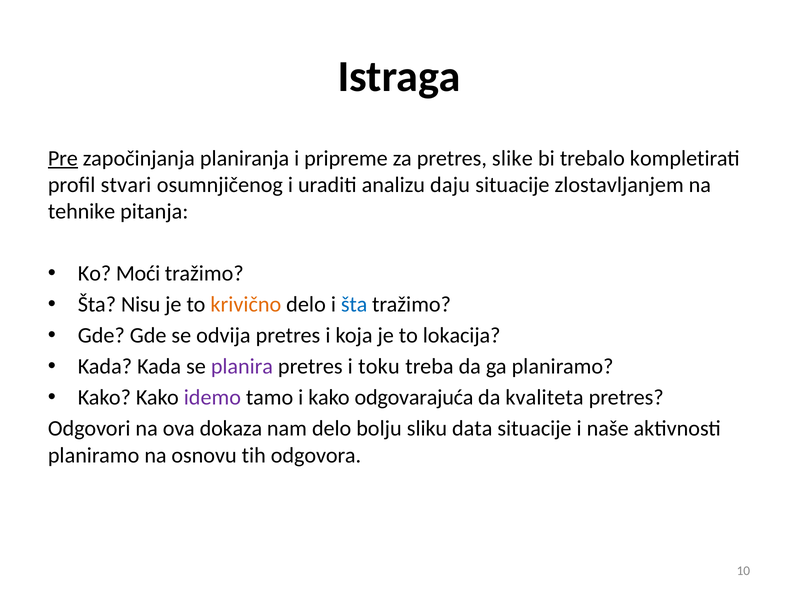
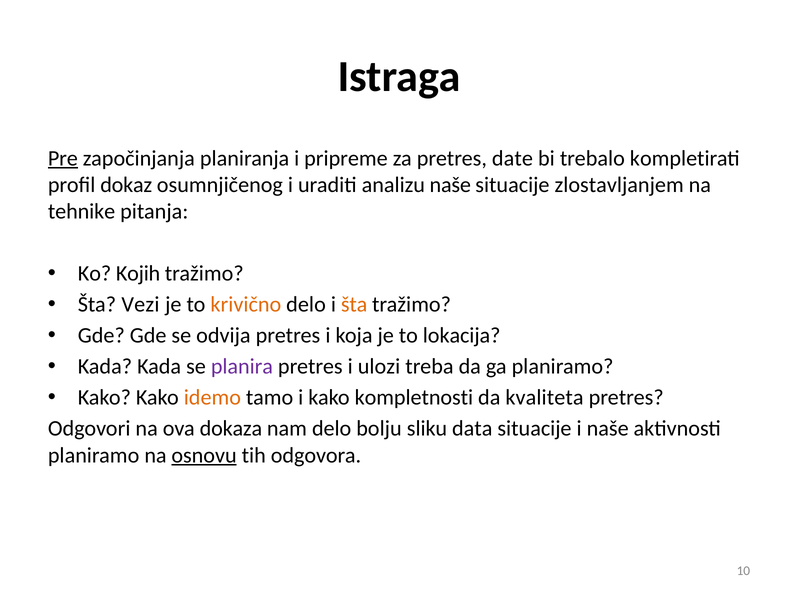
slike: slike -> date (512, 159)
stvari: stvari -> dokaz (126, 185)
analizu daju: daju -> naše (450, 185)
Moći: Moći -> Kojih (138, 274)
Nisu: Nisu -> Vezi (140, 305)
šta colour: blue -> orange (354, 305)
toku: toku -> ulozi (379, 367)
idemo colour: purple -> orange (212, 398)
odgovarajuća: odgovarajuća -> kompletnosti (414, 398)
osnovu underline: none -> present (204, 456)
